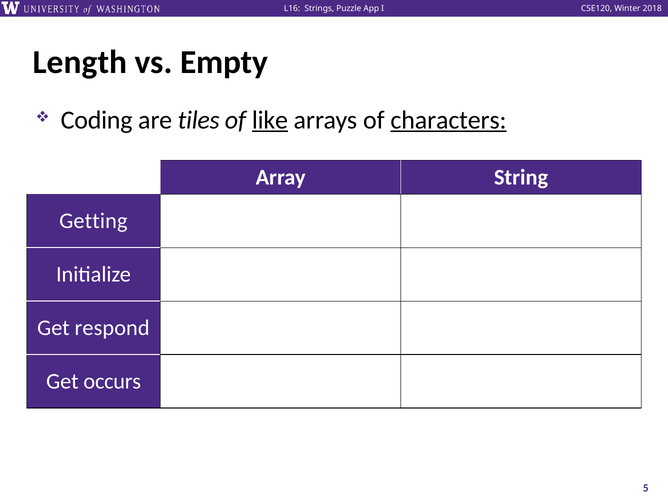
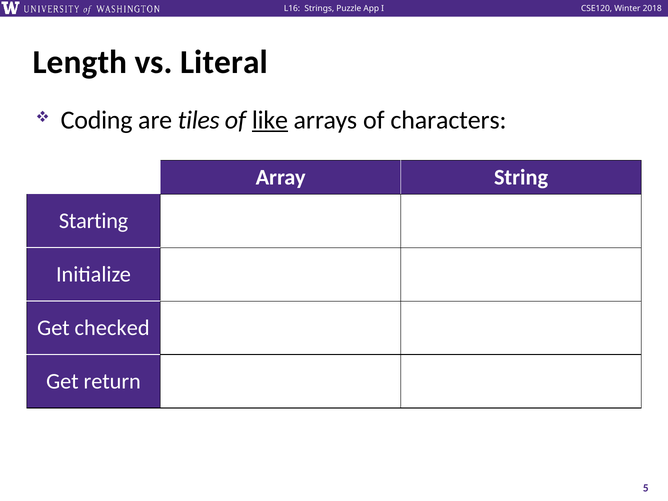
Empty: Empty -> Literal (224, 62)
characters underline: present -> none (448, 120)
Getting: Getting -> Starting (94, 221)
respond: respond -> checked (112, 328)
occurs: occurs -> return (112, 381)
